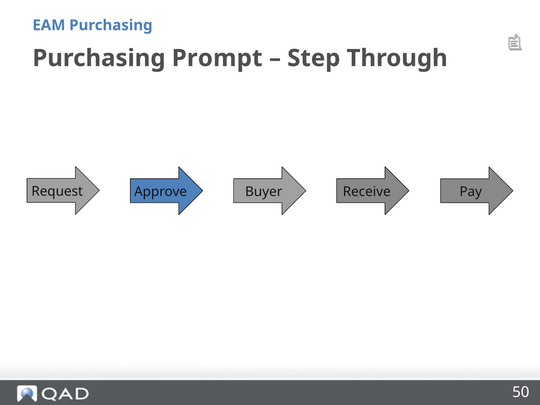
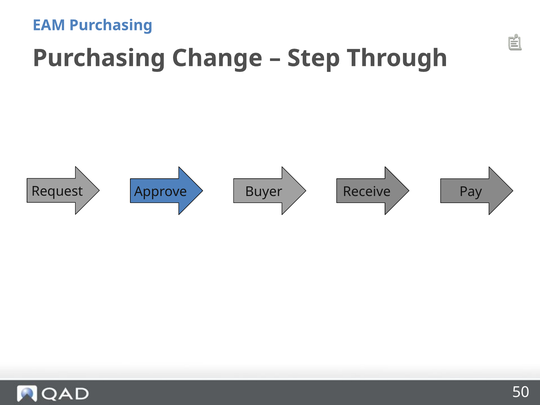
Prompt: Prompt -> Change (217, 58)
